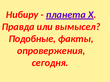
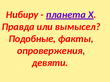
сегодня: сегодня -> девяти (50, 63)
